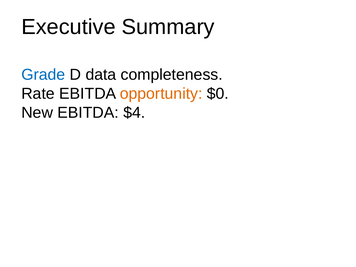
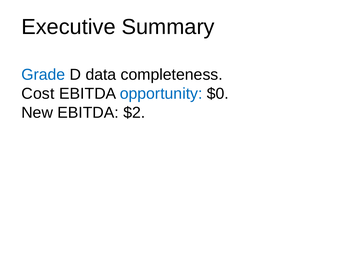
Rate: Rate -> Cost (38, 94)
opportunity colour: orange -> blue (161, 94)
$4: $4 -> $2 (134, 113)
